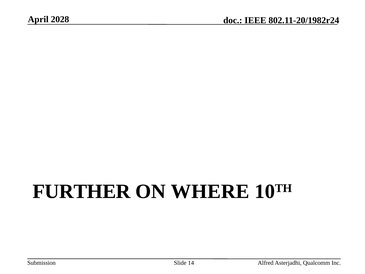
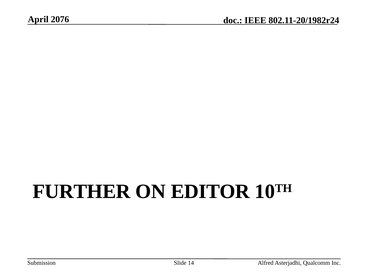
2028: 2028 -> 2076 (60, 19)
WHERE: WHERE -> EDITOR (210, 191)
